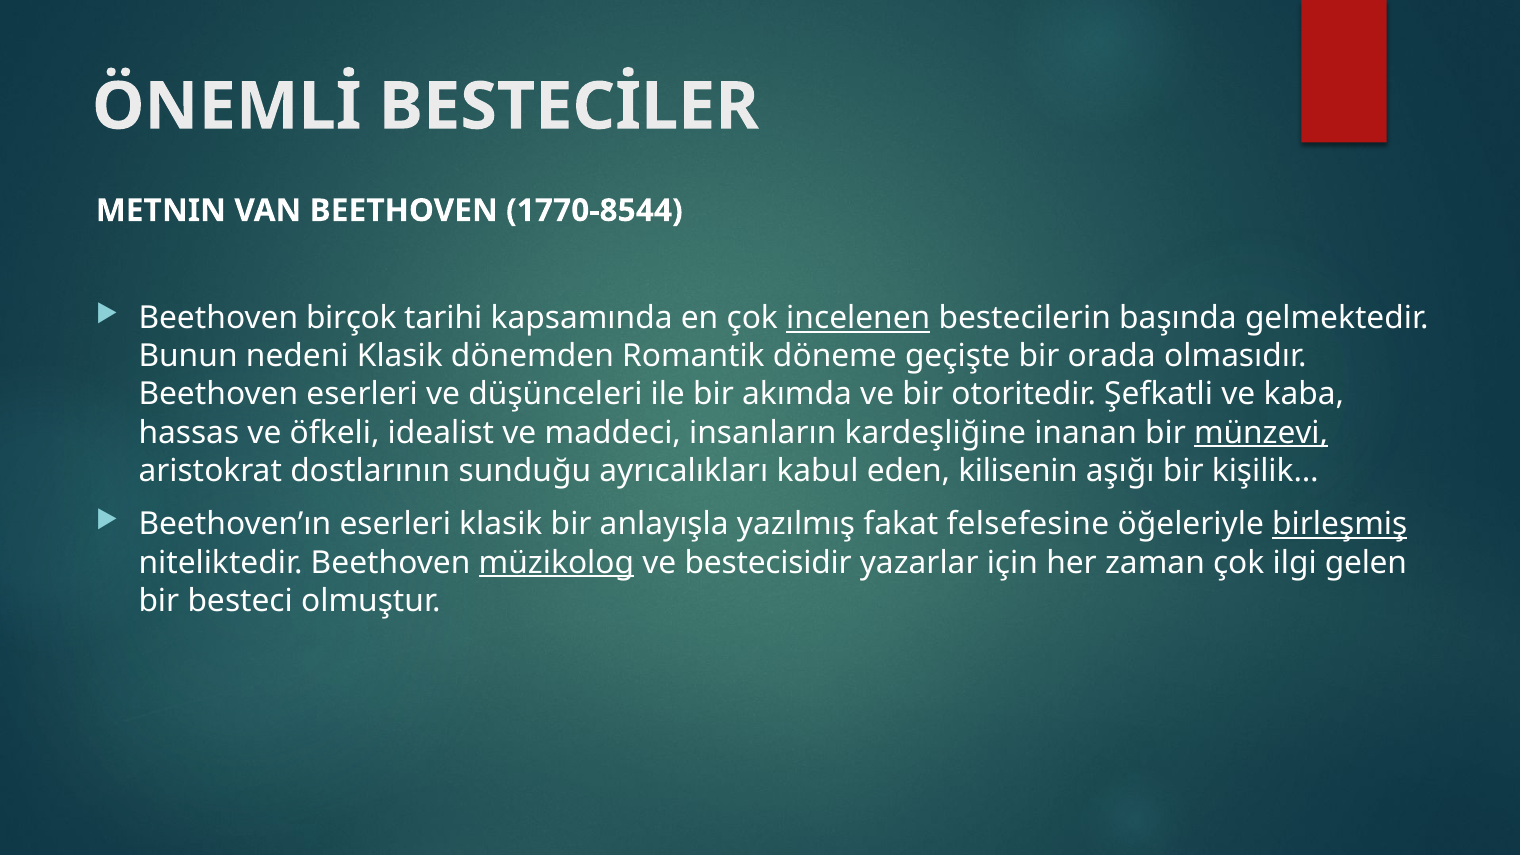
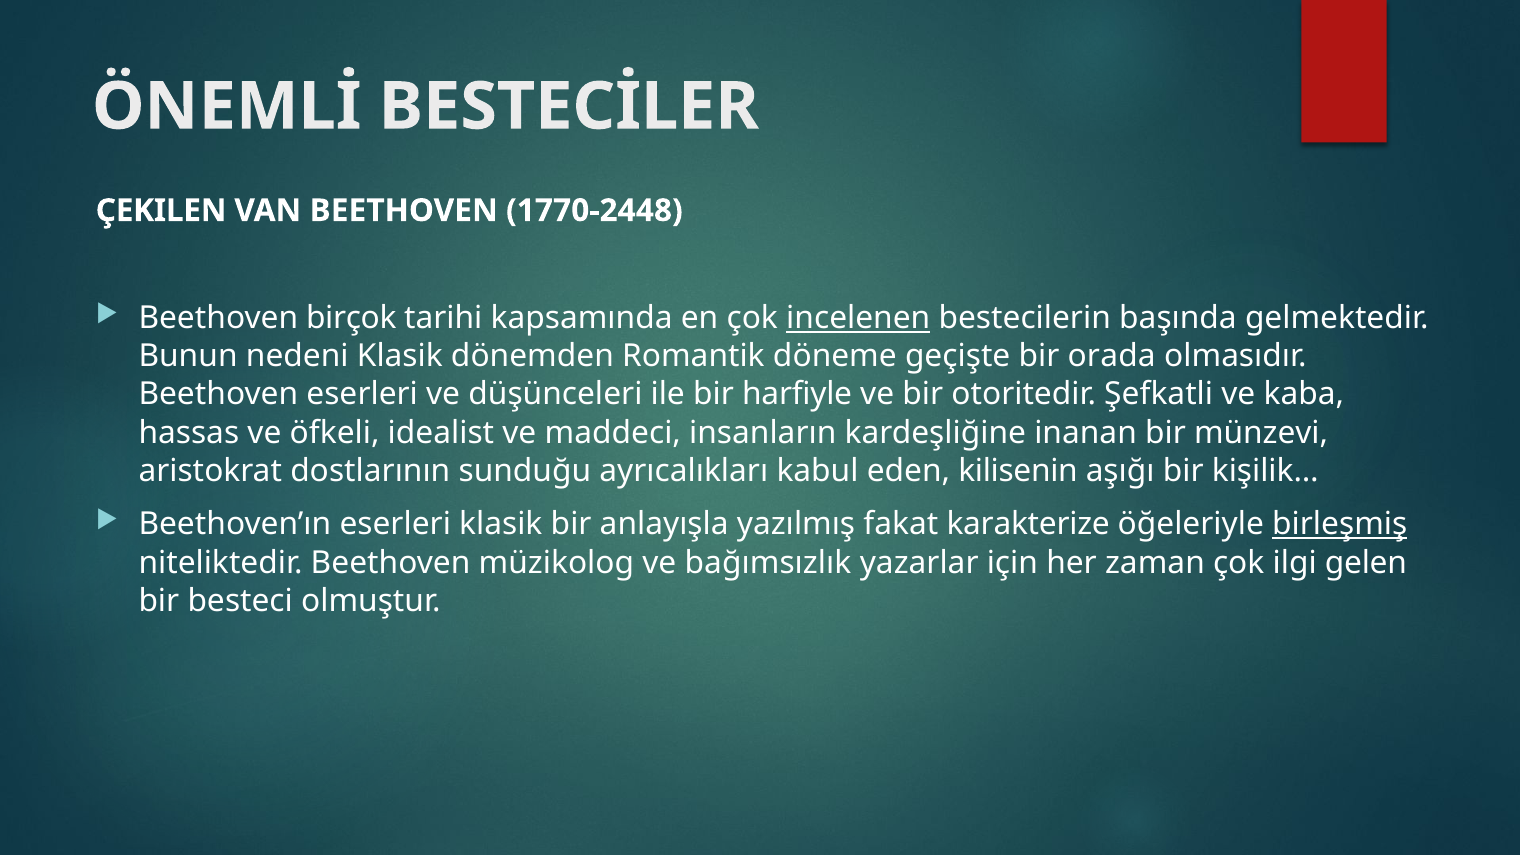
METNIN: METNIN -> ÇEKILEN (161, 211)
1770-8544: 1770-8544 -> 1770-2448 (594, 211)
akımda: akımda -> harfiyle (797, 395)
münzevi underline: present -> none (1261, 433)
felsefesine: felsefesine -> karakterize (1028, 525)
müzikolog underline: present -> none (556, 563)
bestecisidir: bestecisidir -> bağımsızlık (768, 563)
